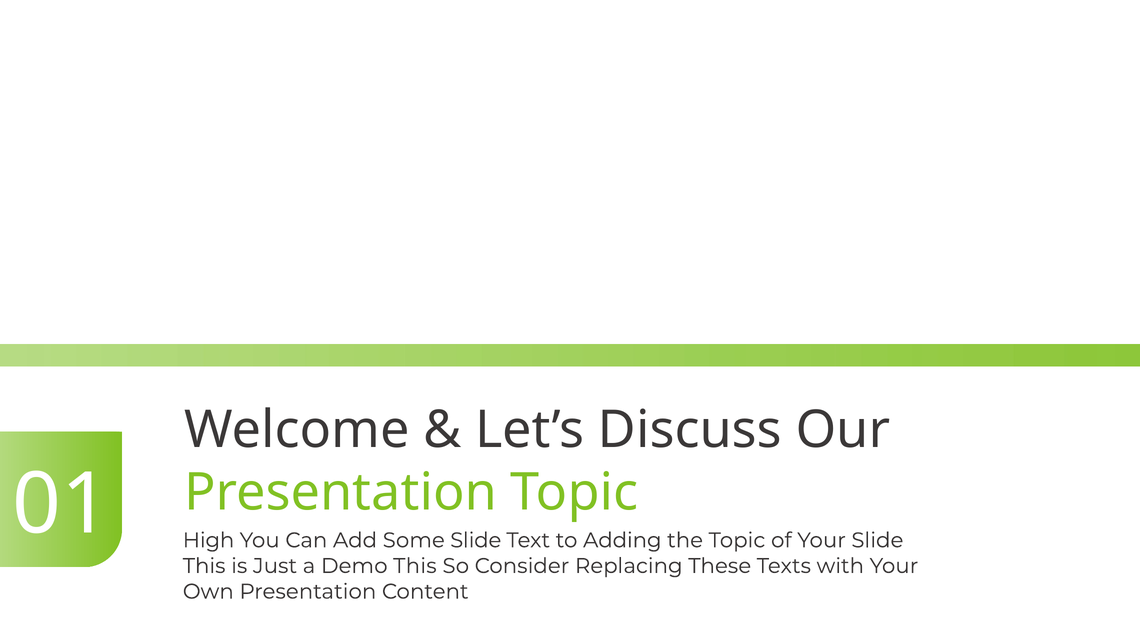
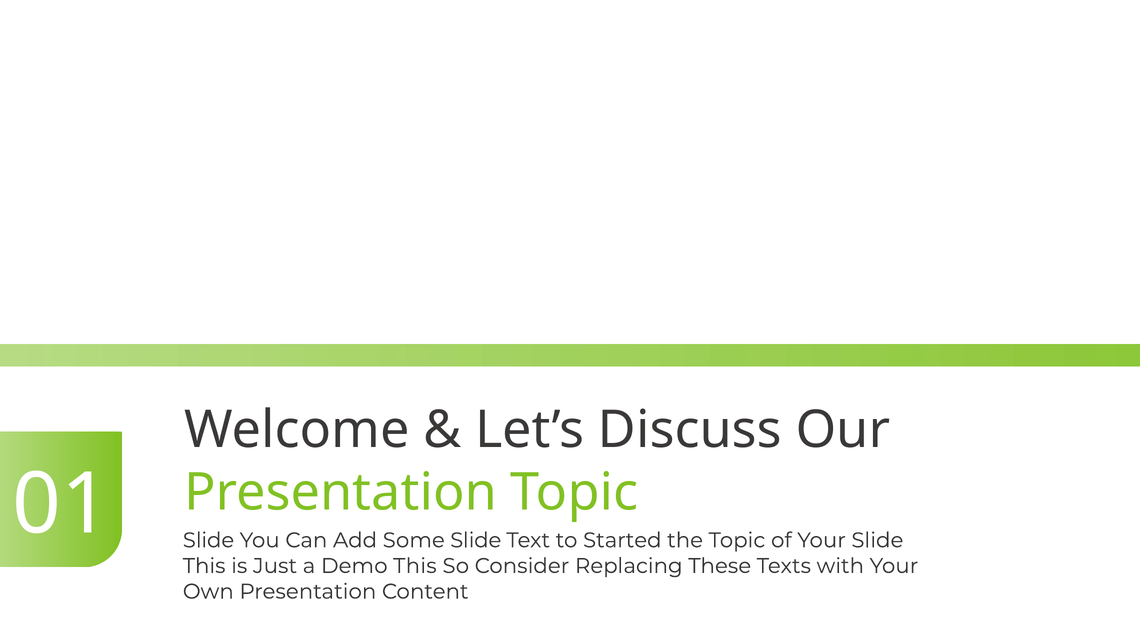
High: High -> Slide (208, 541)
Adding: Adding -> Started (622, 541)
